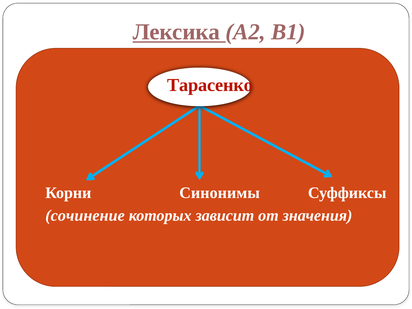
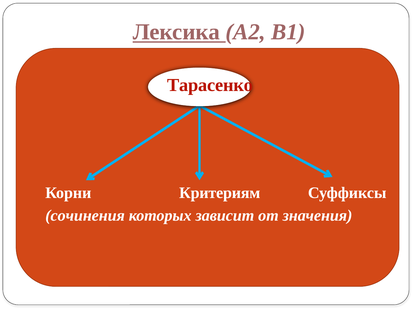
Синонимы: Синонимы -> Критериям (220, 193)
сочинение: сочинение -> сочинения (85, 216)
